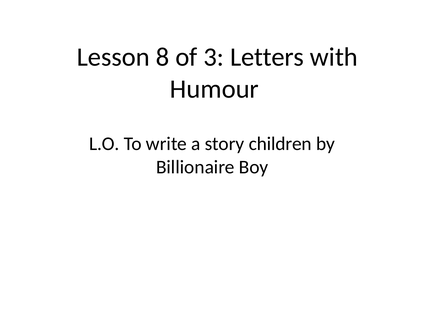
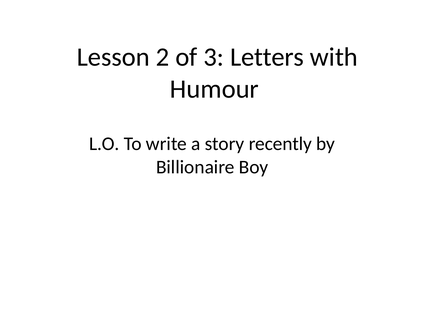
8: 8 -> 2 (163, 57)
children: children -> recently (280, 144)
